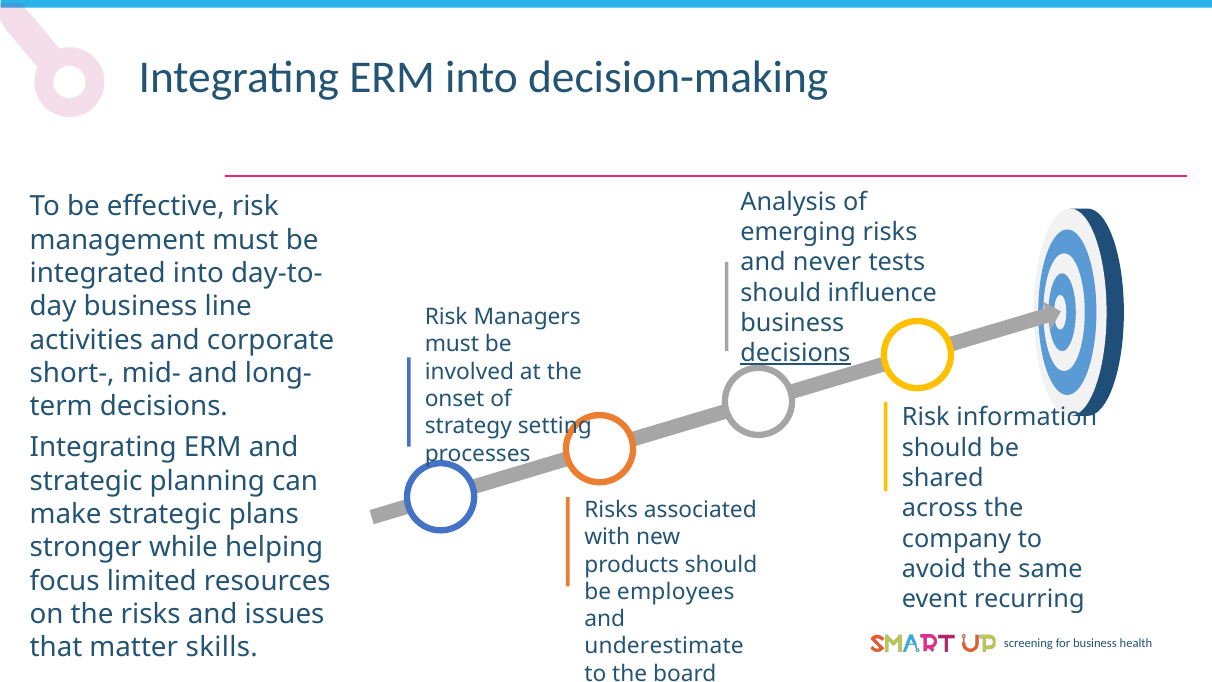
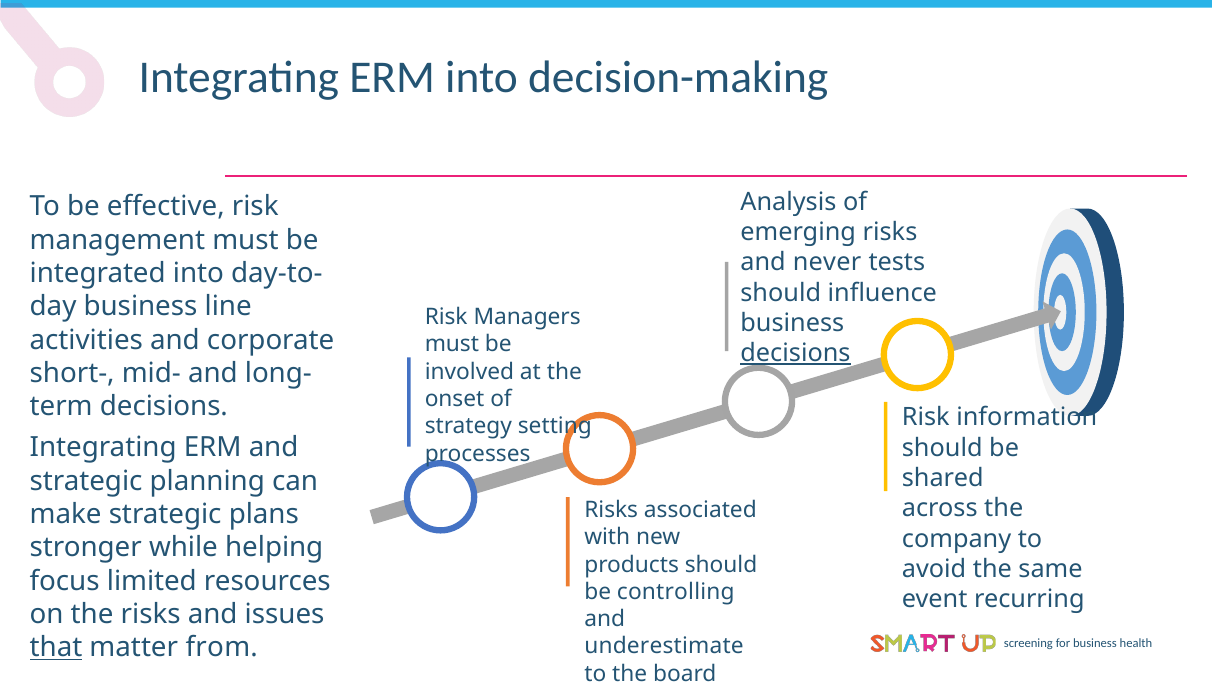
employees: employees -> controlling (676, 592)
that underline: none -> present (56, 647)
skills: skills -> from (222, 647)
